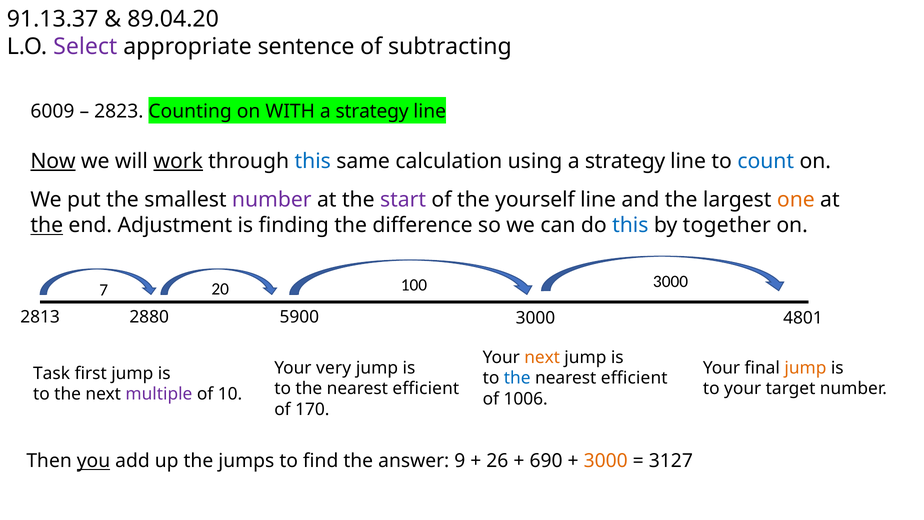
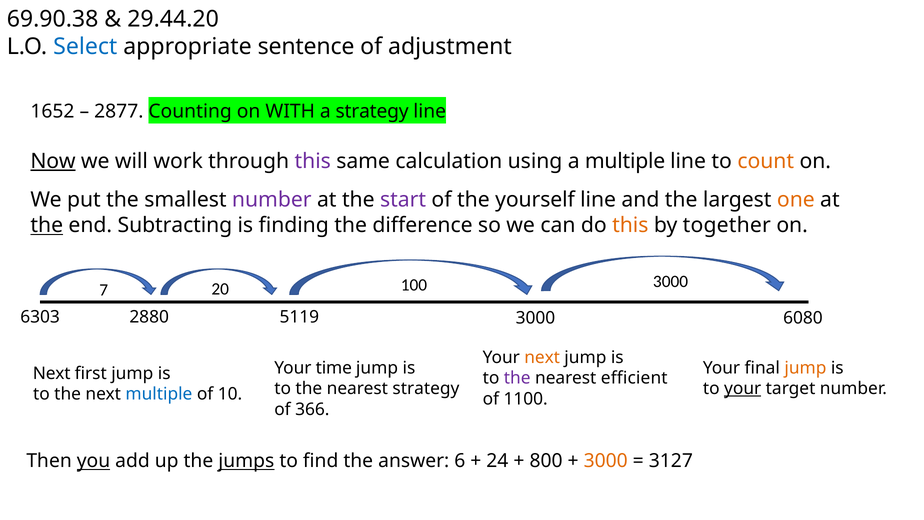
91.13.37: 91.13.37 -> 69.90.38 (53, 19)
89.04.20: 89.04.20 -> 29.44.20 (173, 19)
Select colour: purple -> blue (85, 47)
subtracting: subtracting -> adjustment (450, 47)
6009: 6009 -> 1652 (52, 111)
2823: 2823 -> 2877 (119, 111)
work underline: present -> none (178, 161)
this colour: blue -> purple (313, 161)
using a strategy: strategy -> multiple (625, 161)
count colour: blue -> orange (766, 161)
Adjustment: Adjustment -> Subtracting (175, 225)
this colour: blue -> orange (630, 225)
2813: 2813 -> 6303 (40, 317)
5900: 5900 -> 5119 (299, 317)
4801: 4801 -> 6080 (803, 318)
very: very -> time (334, 368)
Task: Task -> Next (52, 373)
the colour: blue -> purple (517, 378)
efficient: efficient -> strategy (426, 388)
your underline: none -> present (743, 388)
multiple colour: purple -> blue (159, 394)
1006: 1006 -> 1100 (526, 399)
170: 170 -> 366 (312, 409)
jumps underline: none -> present (246, 461)
9: 9 -> 6 (460, 461)
26: 26 -> 24 (497, 461)
690: 690 -> 800 (546, 461)
